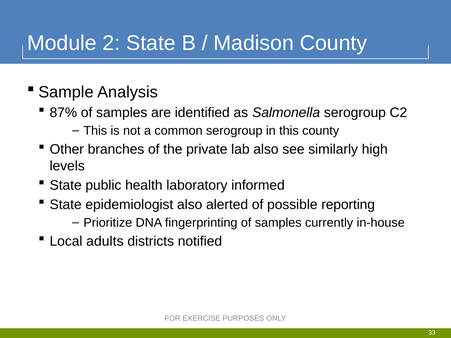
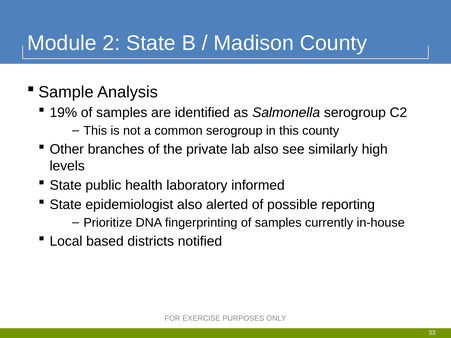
87%: 87% -> 19% (63, 113)
adults: adults -> based (105, 241)
